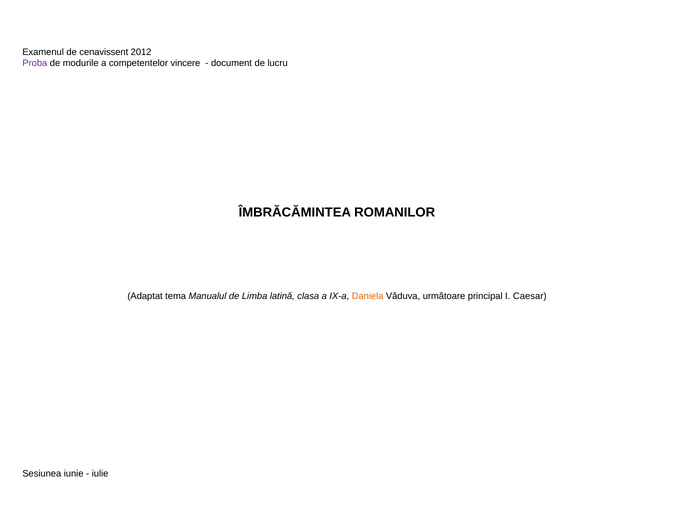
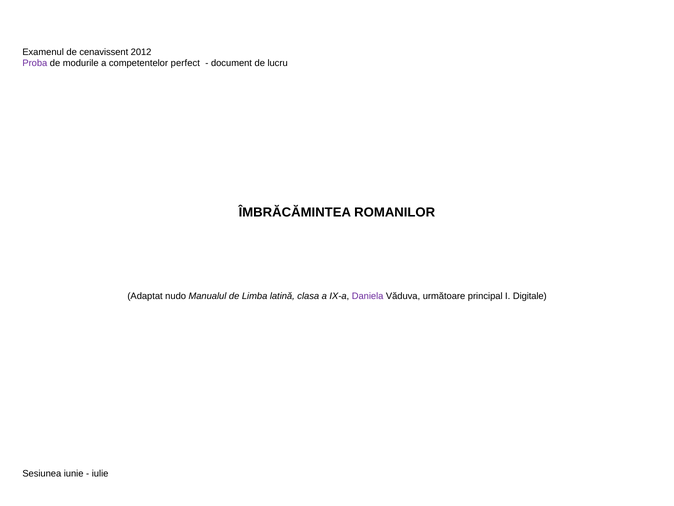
vincere: vincere -> perfect (185, 63)
tema: tema -> nudo (176, 296)
Daniela colour: orange -> purple (368, 296)
Caesar: Caesar -> Digitale (530, 296)
